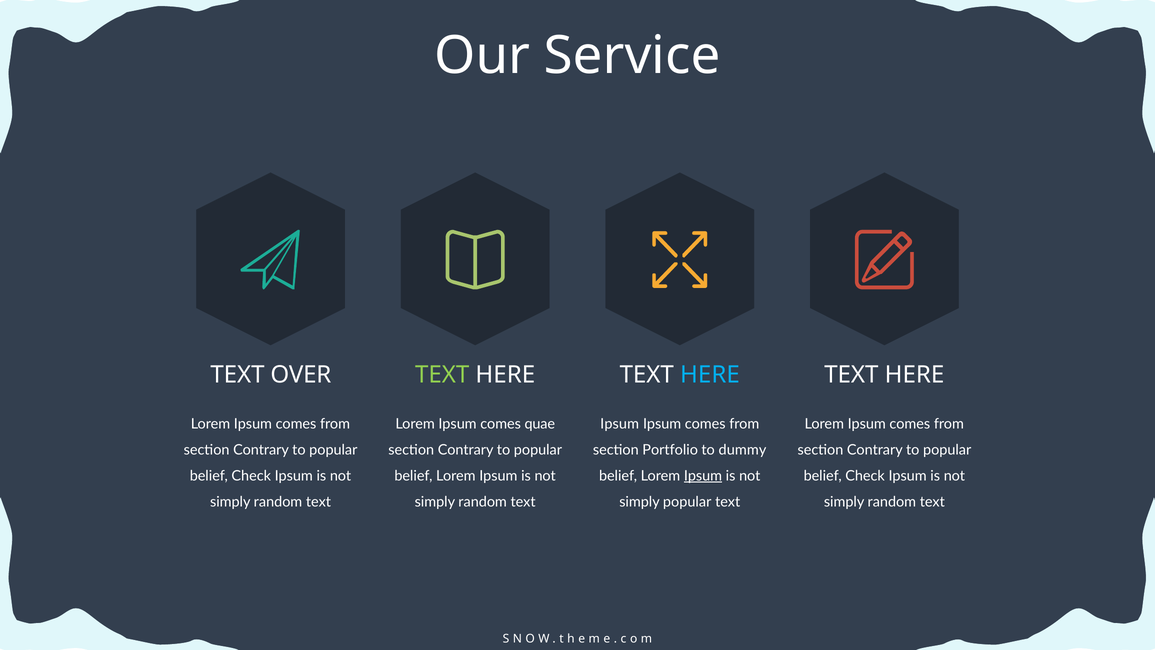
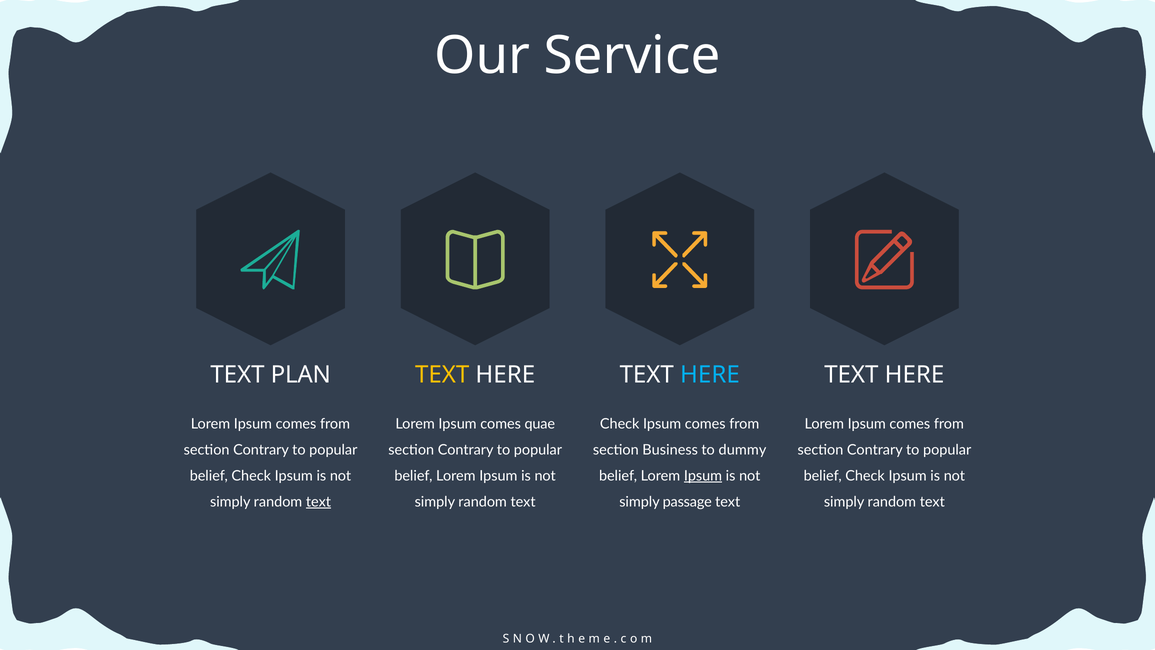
OVER: OVER -> PLAN (301, 375)
TEXT colour: light green -> yellow (442, 375)
Ipsum: Ipsum -> Check (620, 424)
Portfolio: Portfolio -> Business (670, 450)
text underline: none -> present (318, 502)
simply popular: popular -> passage (687, 502)
